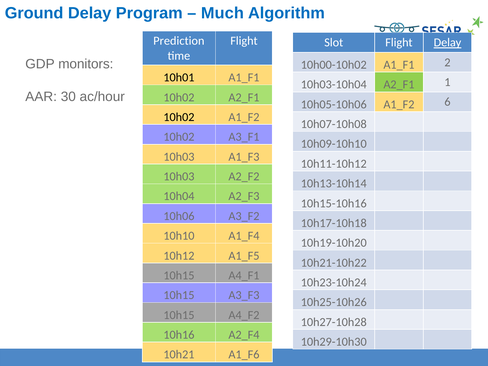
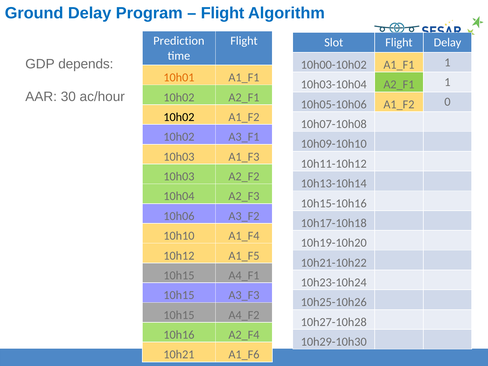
Much: Much -> Flight (223, 13)
Delay underline: present -> none (447, 43)
monitors: monitors -> depends (86, 64)
2: 2 -> 1 (447, 62)
10h01 colour: black -> orange (179, 78)
6: 6 -> 0 (447, 102)
